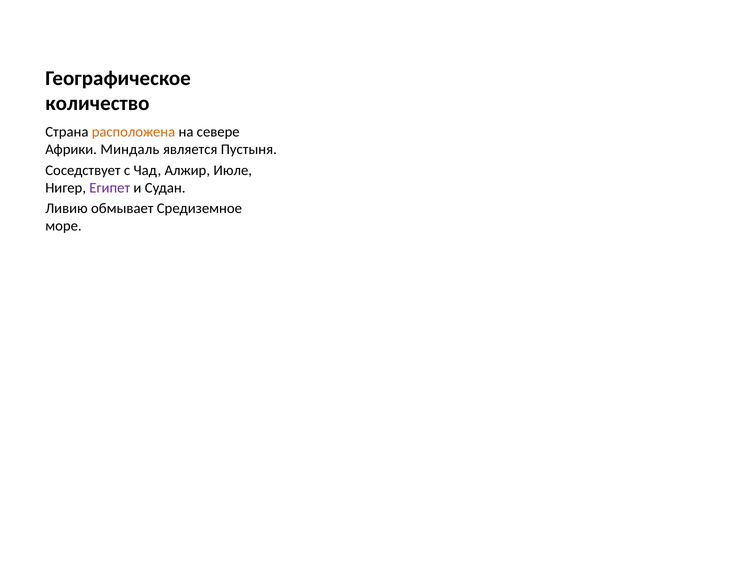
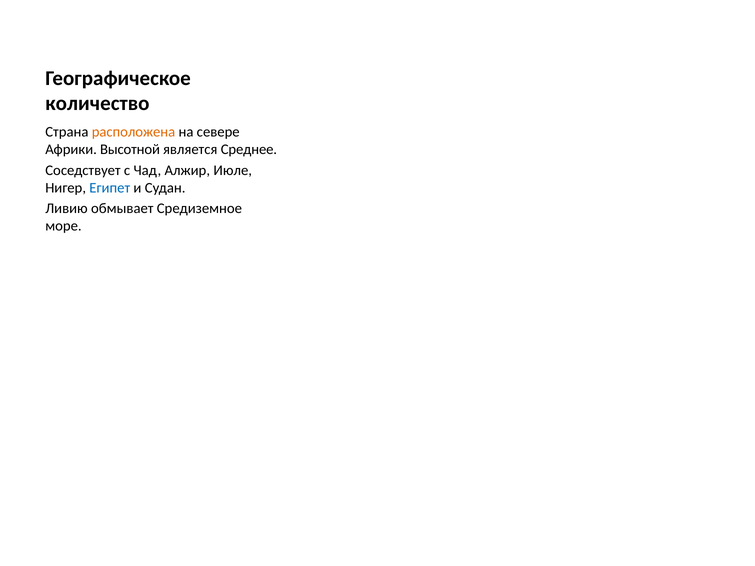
Миндаль: Миндаль -> Высотной (130, 150)
Пустыня: Пустыня -> Среднее (249, 150)
Египет colour: purple -> blue (110, 188)
